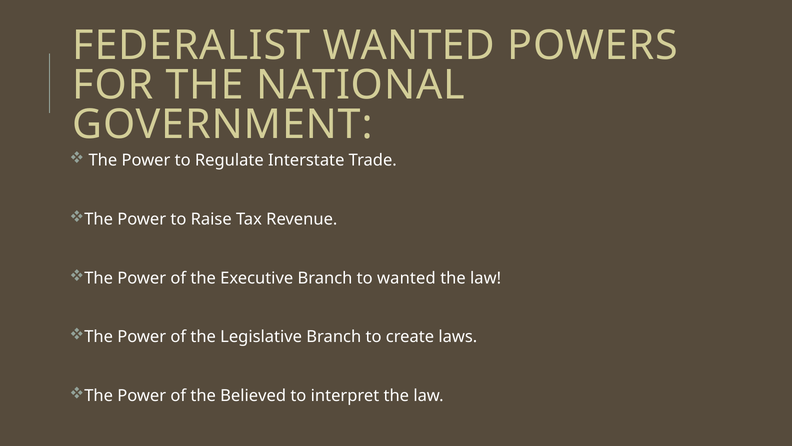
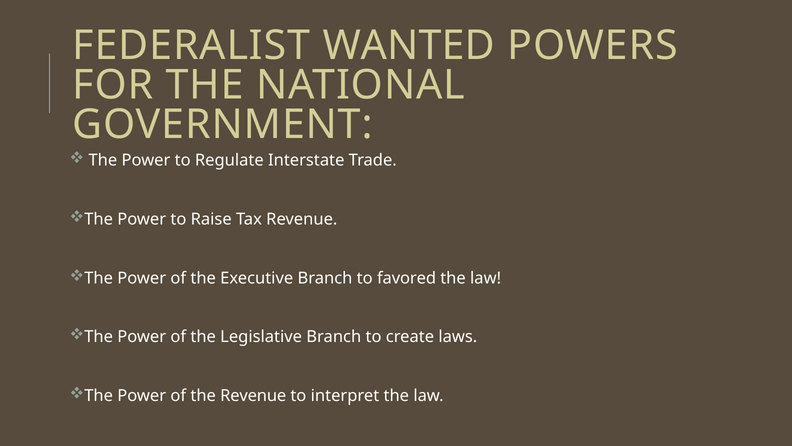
to wanted: wanted -> favored (407, 278)
the Believed: Believed -> Revenue (253, 395)
